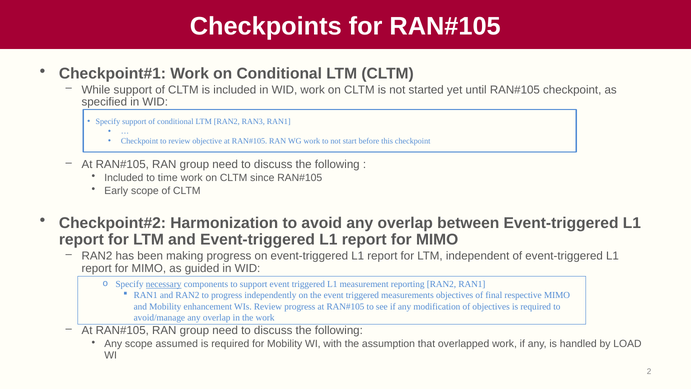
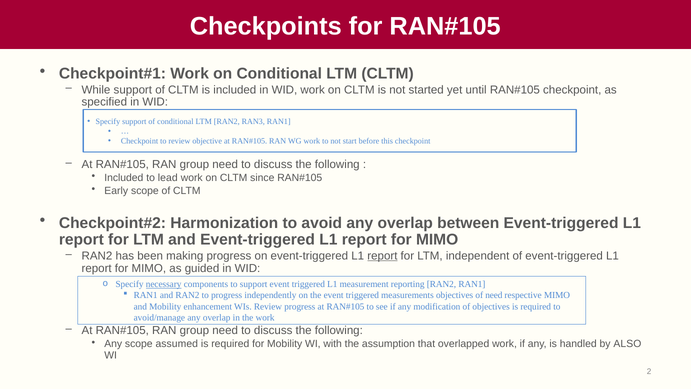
time: time -> lead (168, 178)
report underline: none -> present (382, 256)
of final: final -> need (494, 295)
LOAD: LOAD -> ALSO (627, 344)
